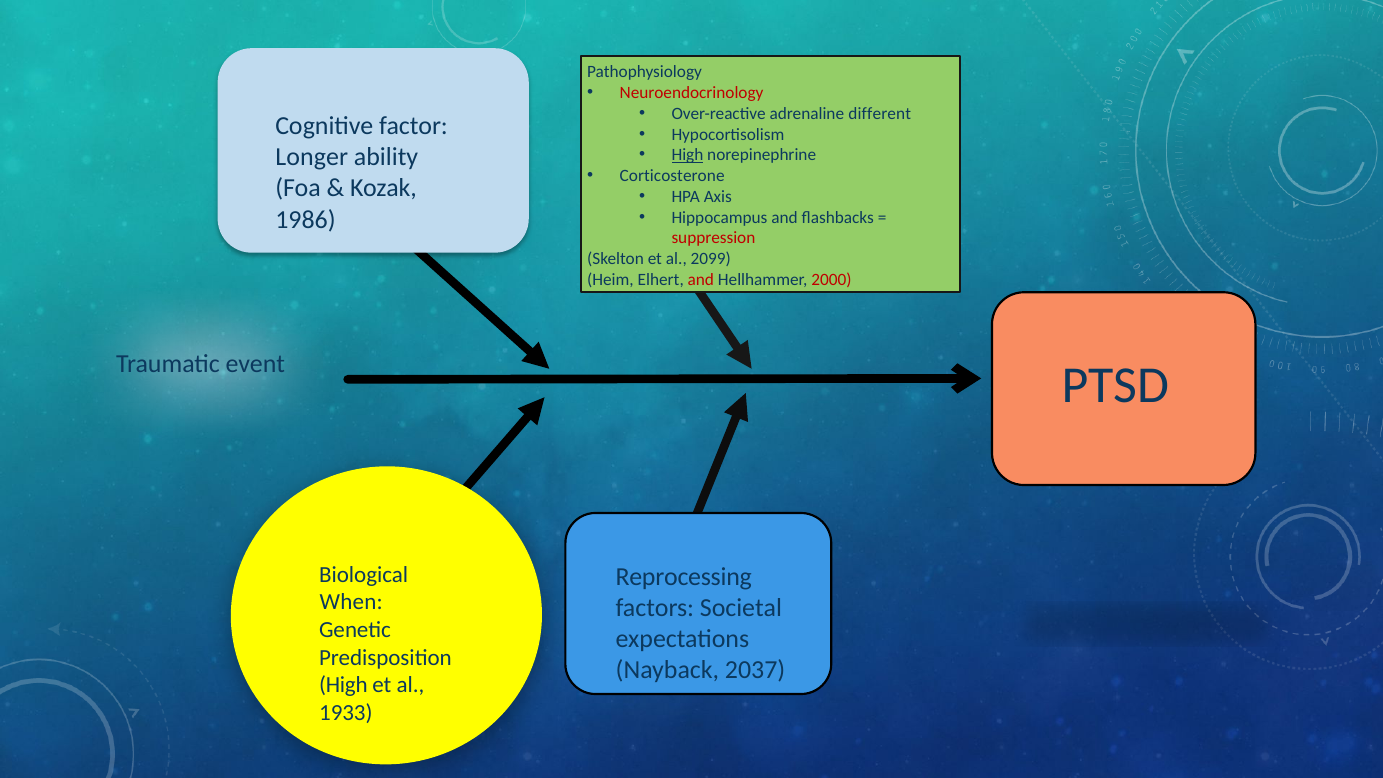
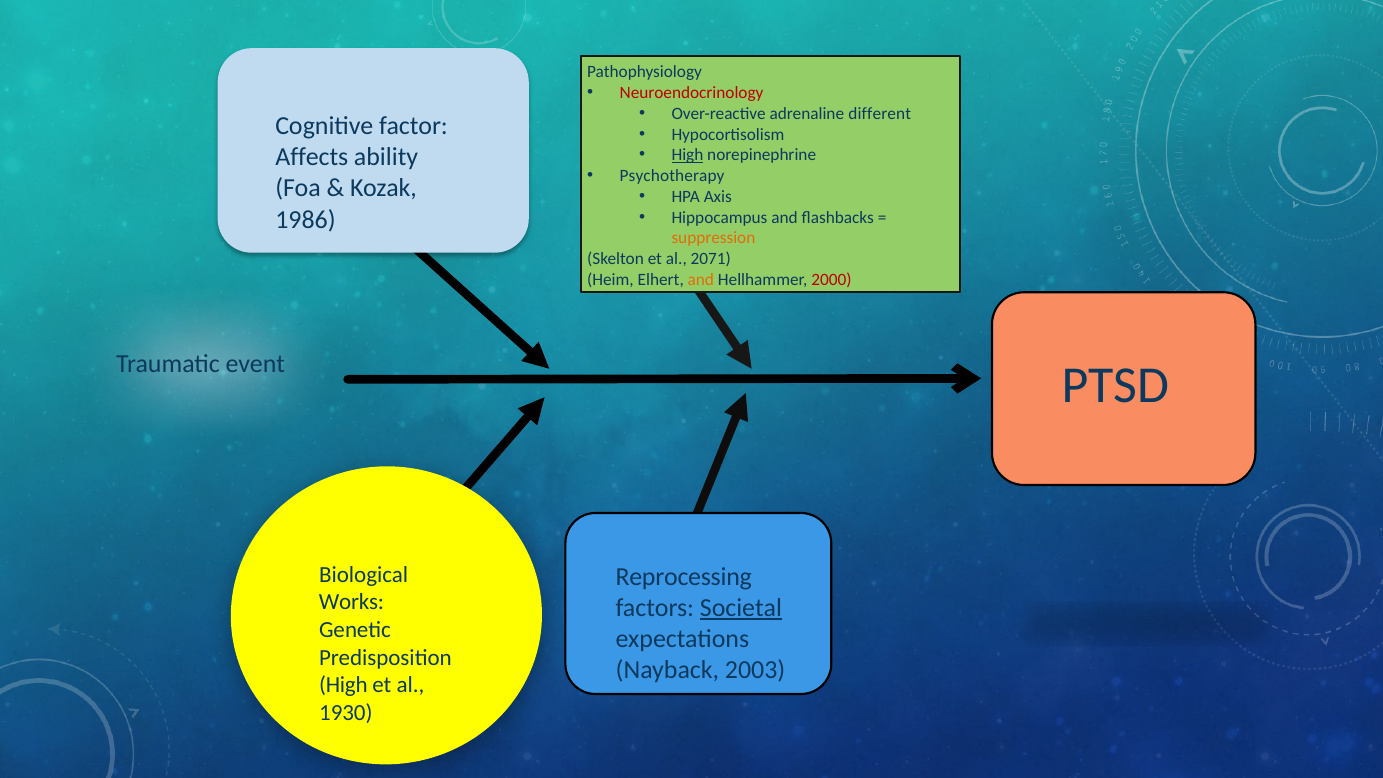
Longer: Longer -> Affects (312, 157)
Corticosterone: Corticosterone -> Psychotherapy (672, 176)
suppression colour: red -> orange (713, 238)
2099: 2099 -> 2071 (711, 259)
and colour: red -> orange (701, 280)
When: When -> Works (351, 602)
Societal underline: none -> present (741, 608)
2037: 2037 -> 2003 (755, 670)
1933: 1933 -> 1930 (346, 713)
